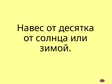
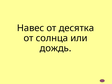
зимой: зимой -> дождь (56, 48)
